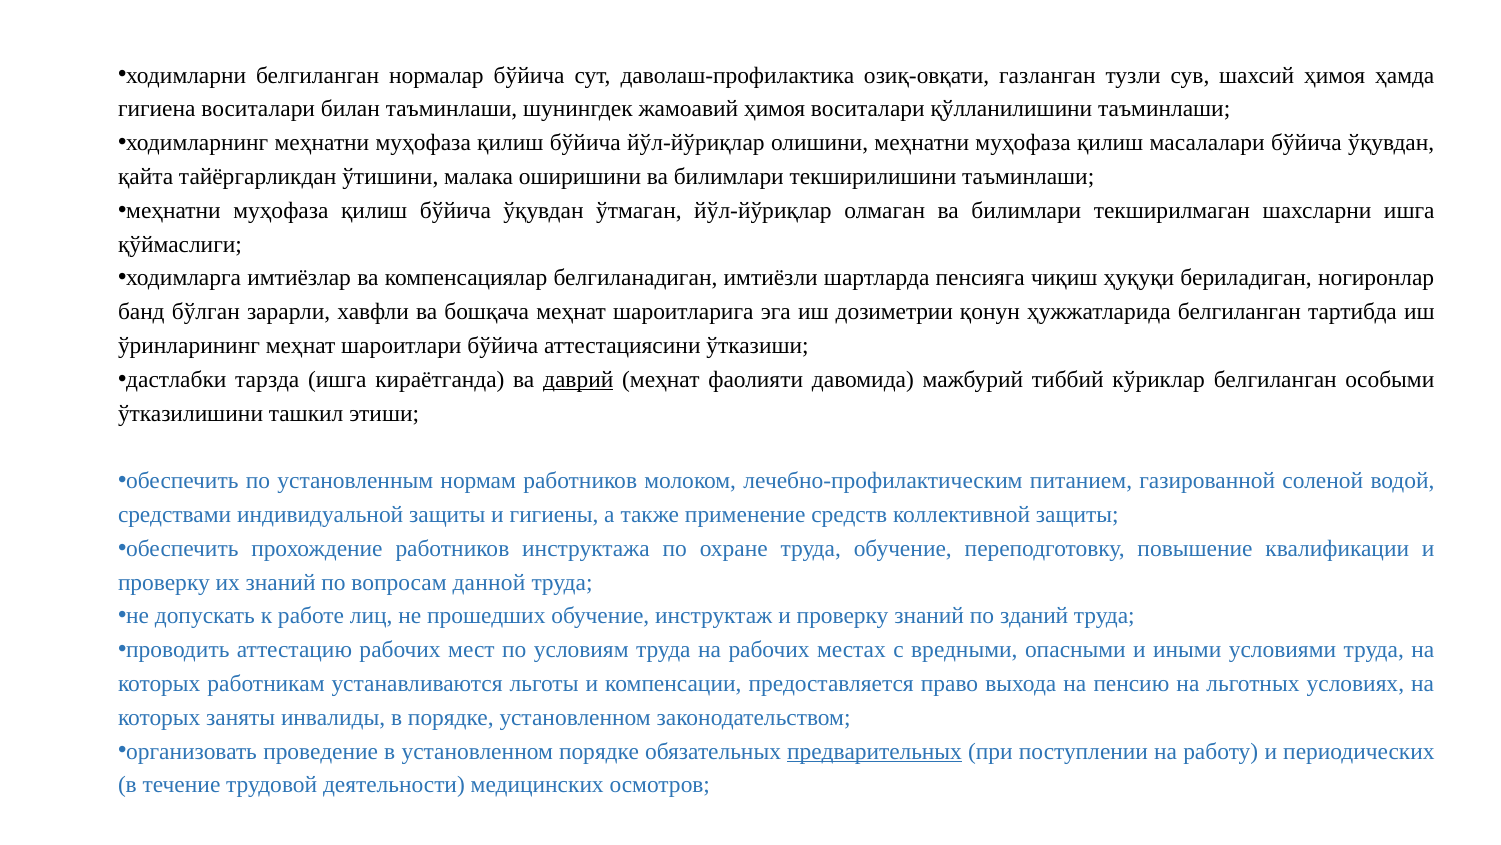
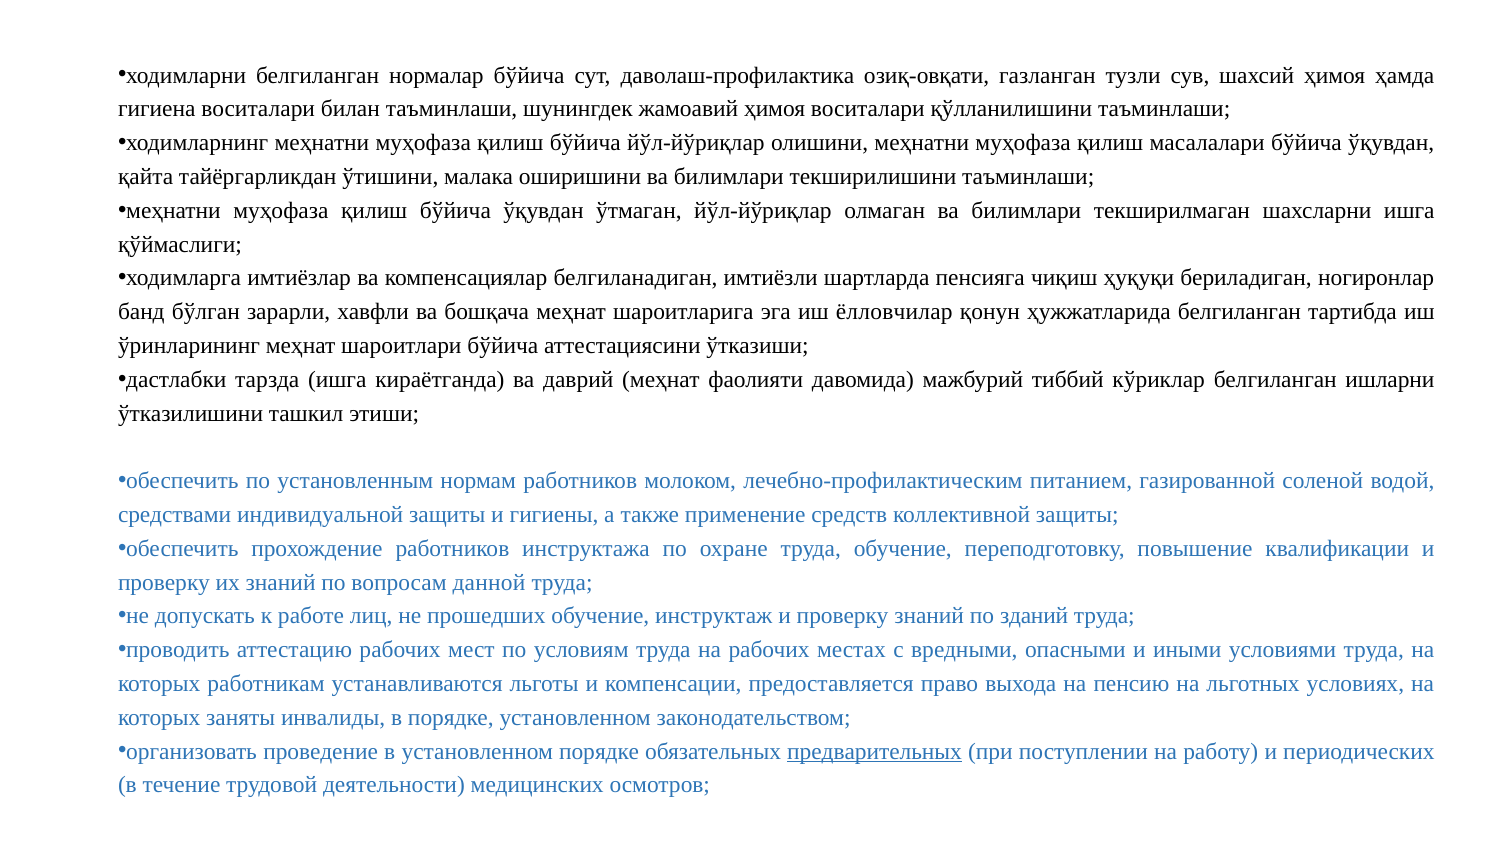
дозиметрии: дозиметрии -> ёлловчилар (894, 312)
даврий underline: present -> none (578, 379)
особыми: особыми -> ишларни (1390, 379)
